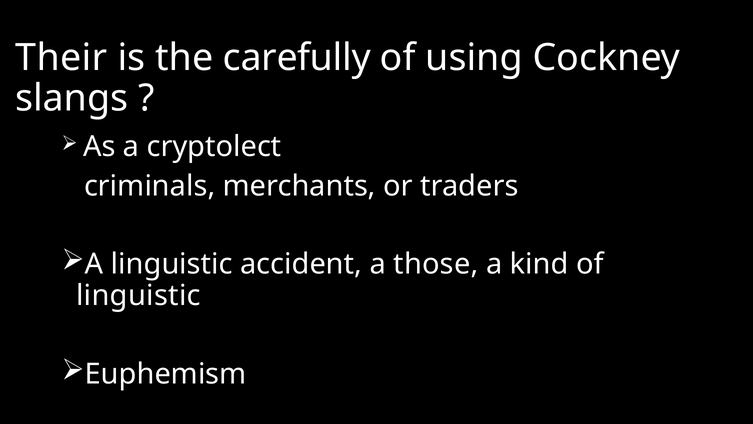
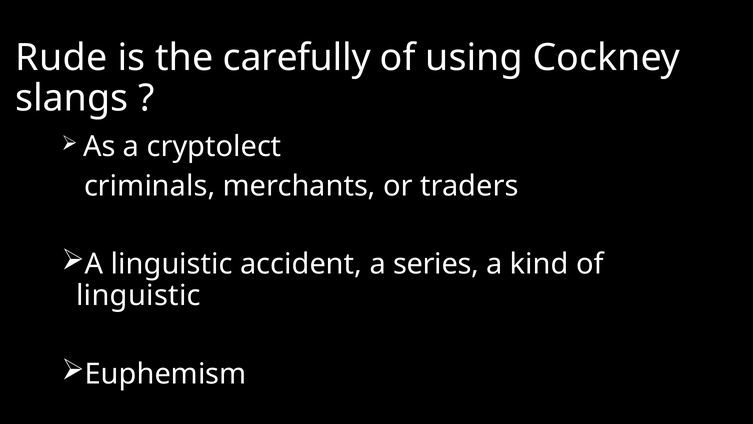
Their: Their -> Rude (61, 58)
those: those -> series (436, 264)
